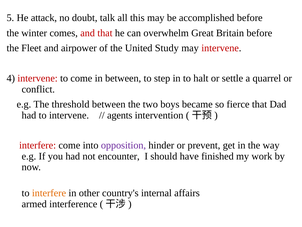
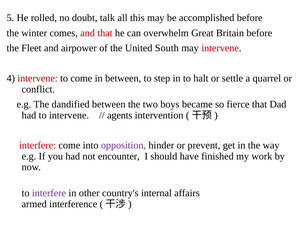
attack: attack -> rolled (44, 18)
Study: Study -> South (167, 48)
threshold: threshold -> dandified (71, 104)
interfere colour: orange -> purple (49, 193)
